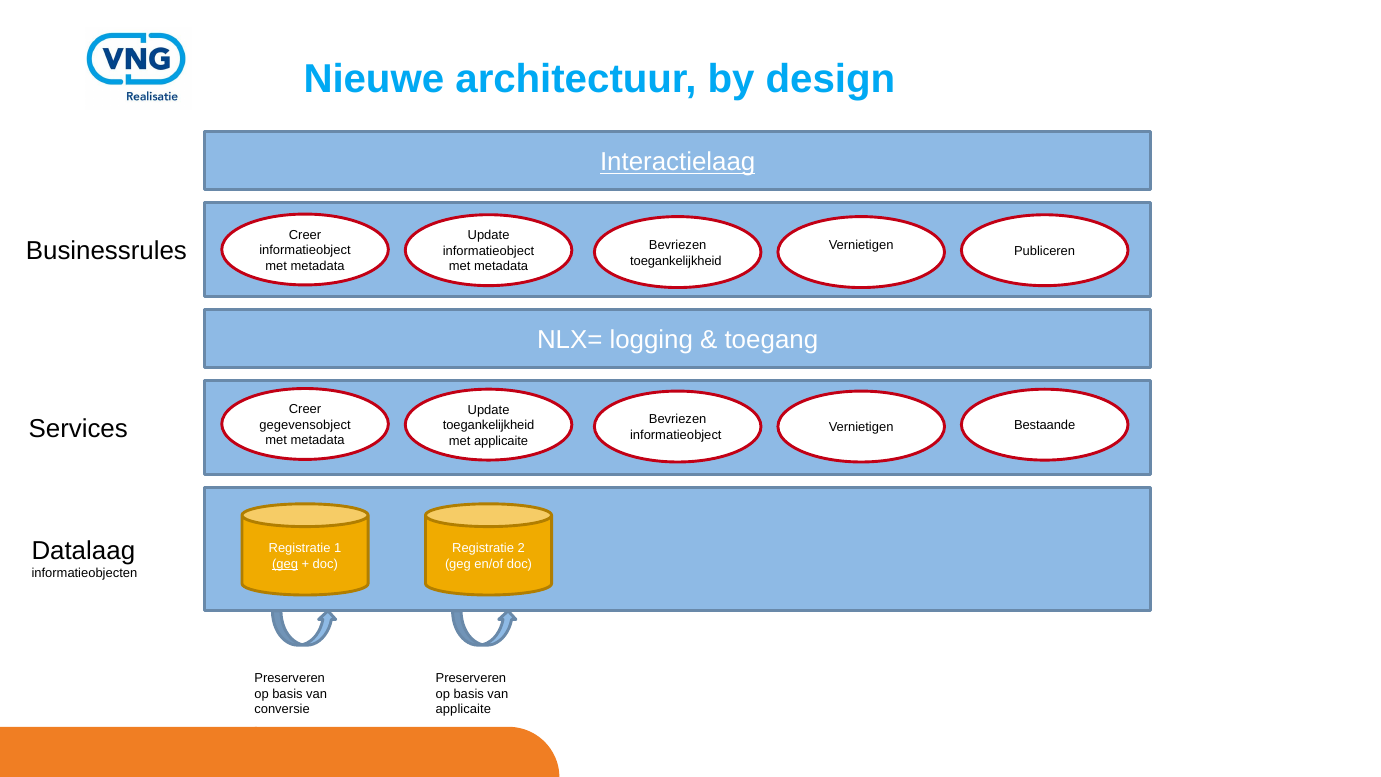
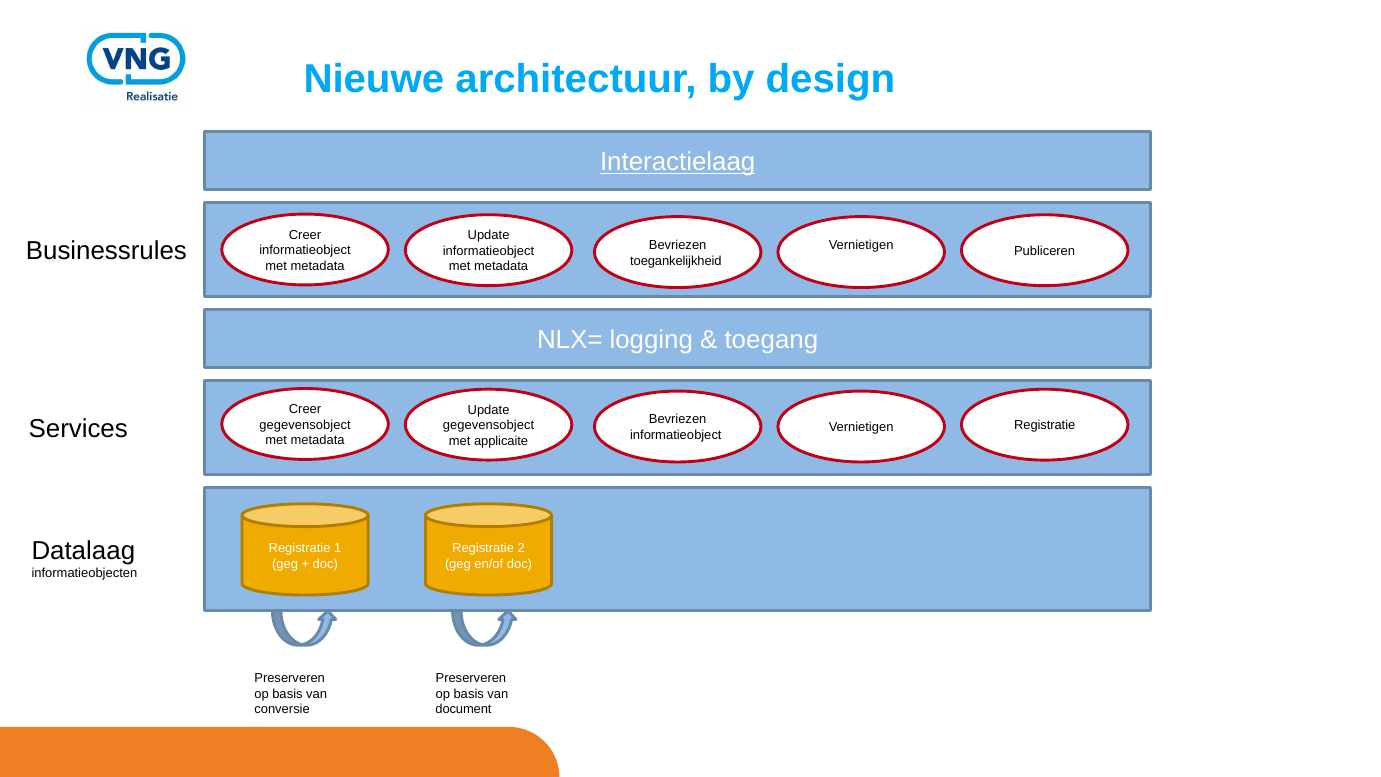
toegankelijkheid: toegankelijkheid -> gegevensobject (488, 425)
Vernietigen Bestaande: Bestaande -> Registratie (1045, 425)
geg underline: present -> none (285, 564)
applicaite: applicaite -> document (463, 709)
